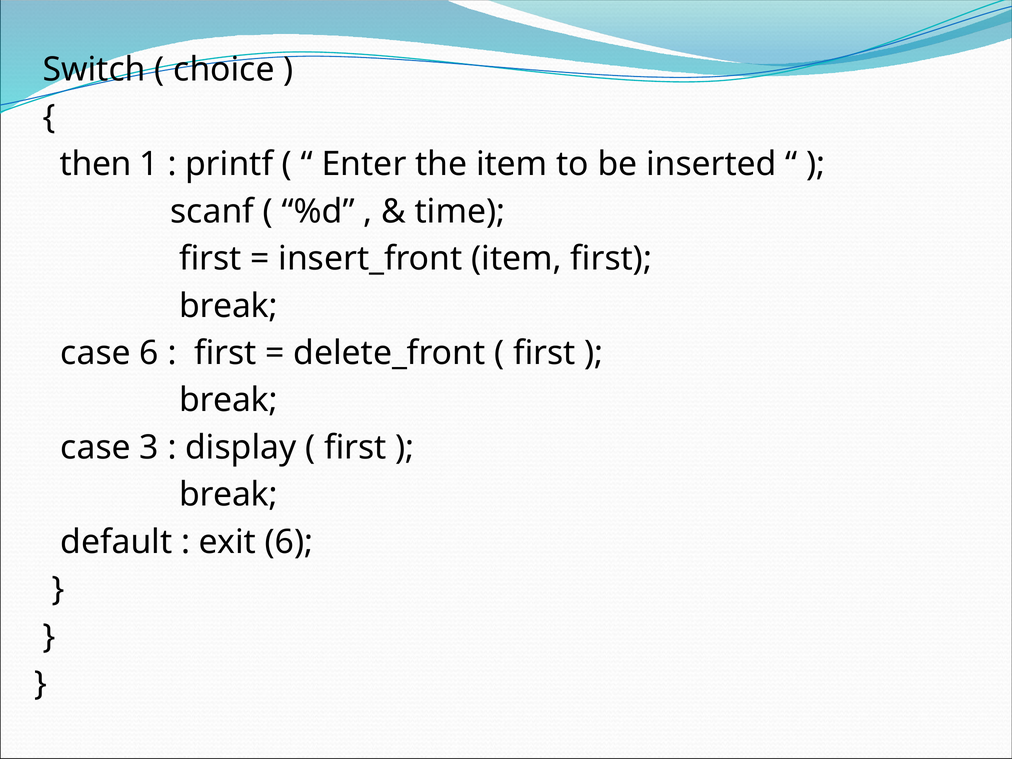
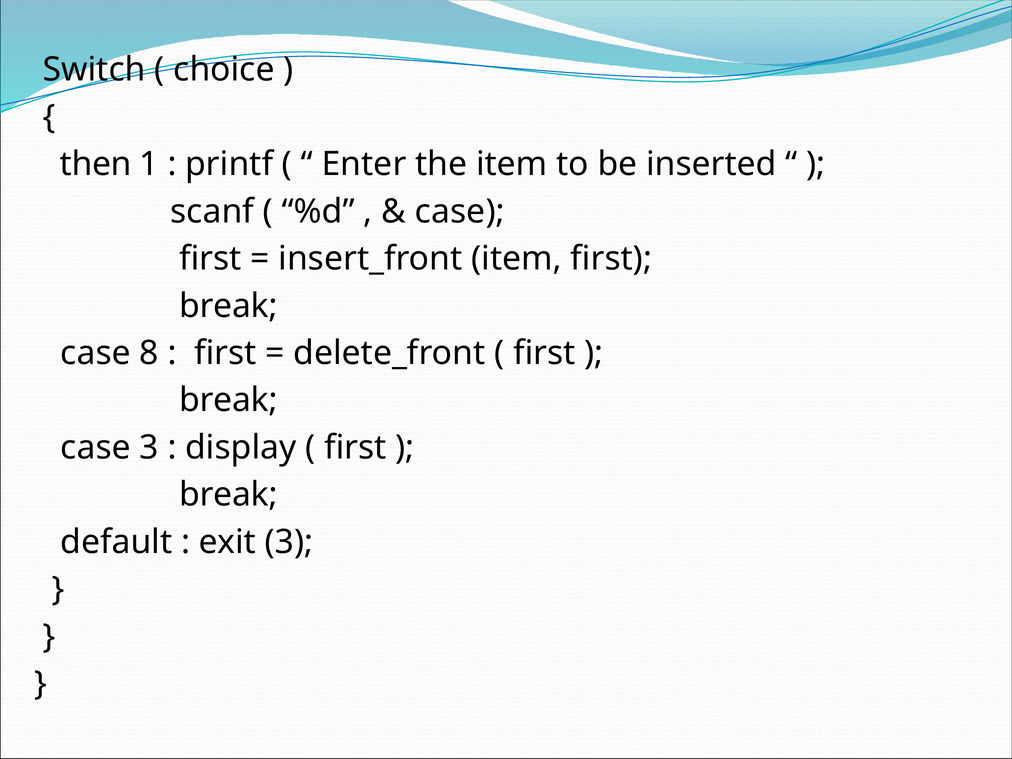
time: time -> case (460, 211)
case 6: 6 -> 8 (149, 353)
exit 6: 6 -> 3 (289, 542)
